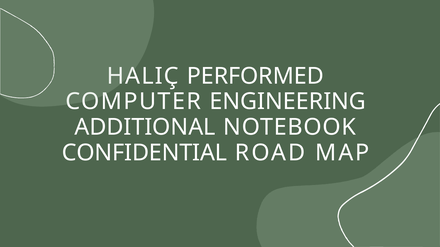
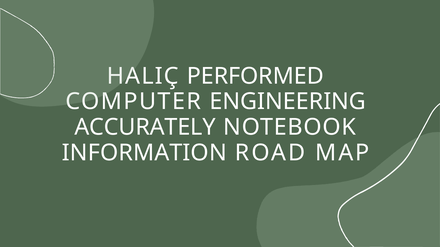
ADDITIONAL: ADDITIONAL -> ACCURATELY (145, 127)
CONFIDENTIAL: CONFIDENTIAL -> INFORMATION (144, 153)
